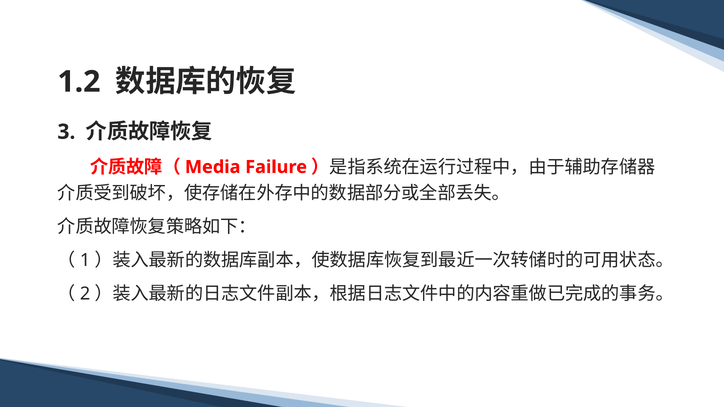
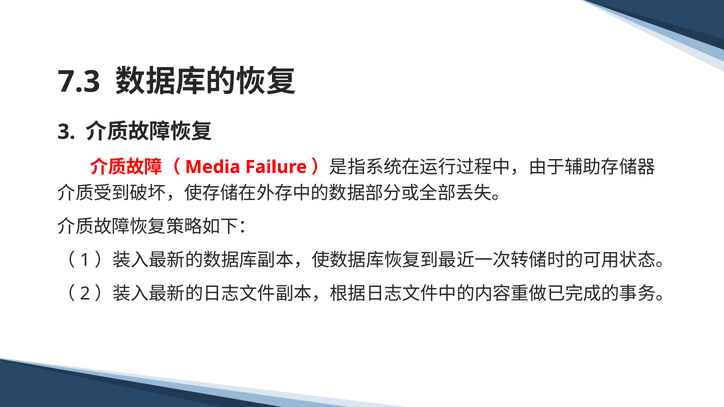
1.2: 1.2 -> 7.3 (79, 82)
